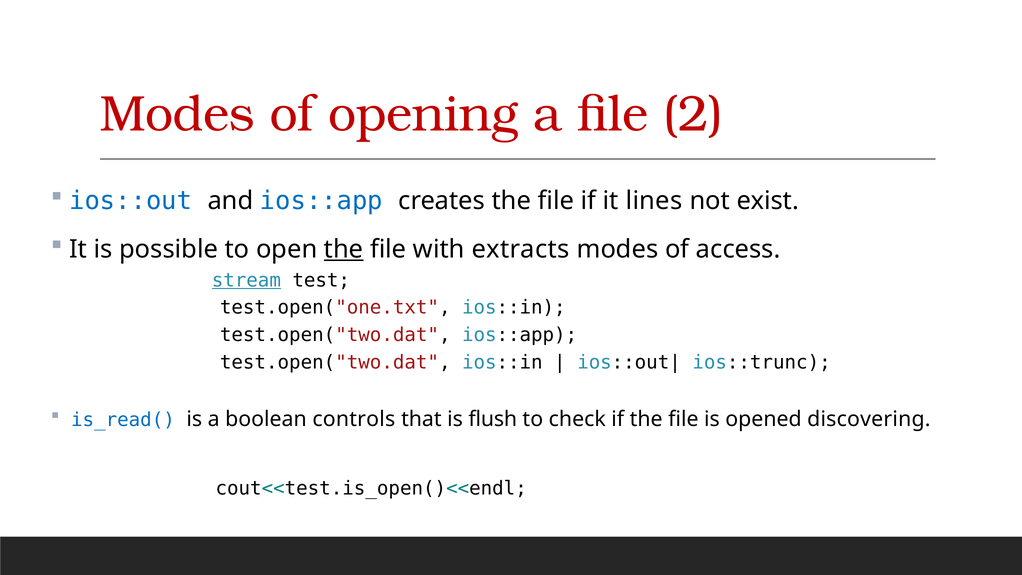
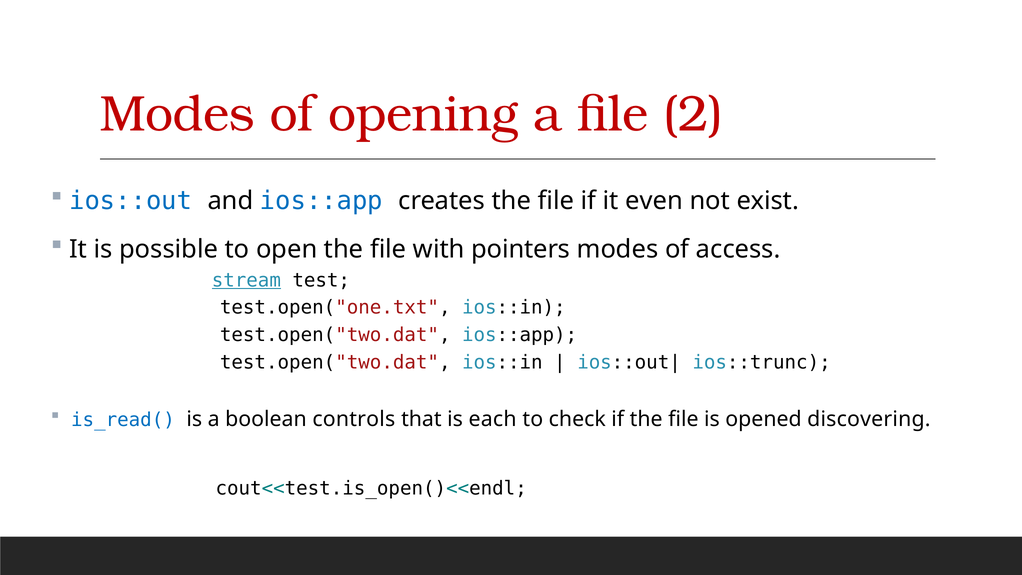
lines: lines -> even (654, 201)
the underline: present -> none (344, 249)
extracts: extracts -> pointers (521, 249)
flush: flush -> each (493, 419)
